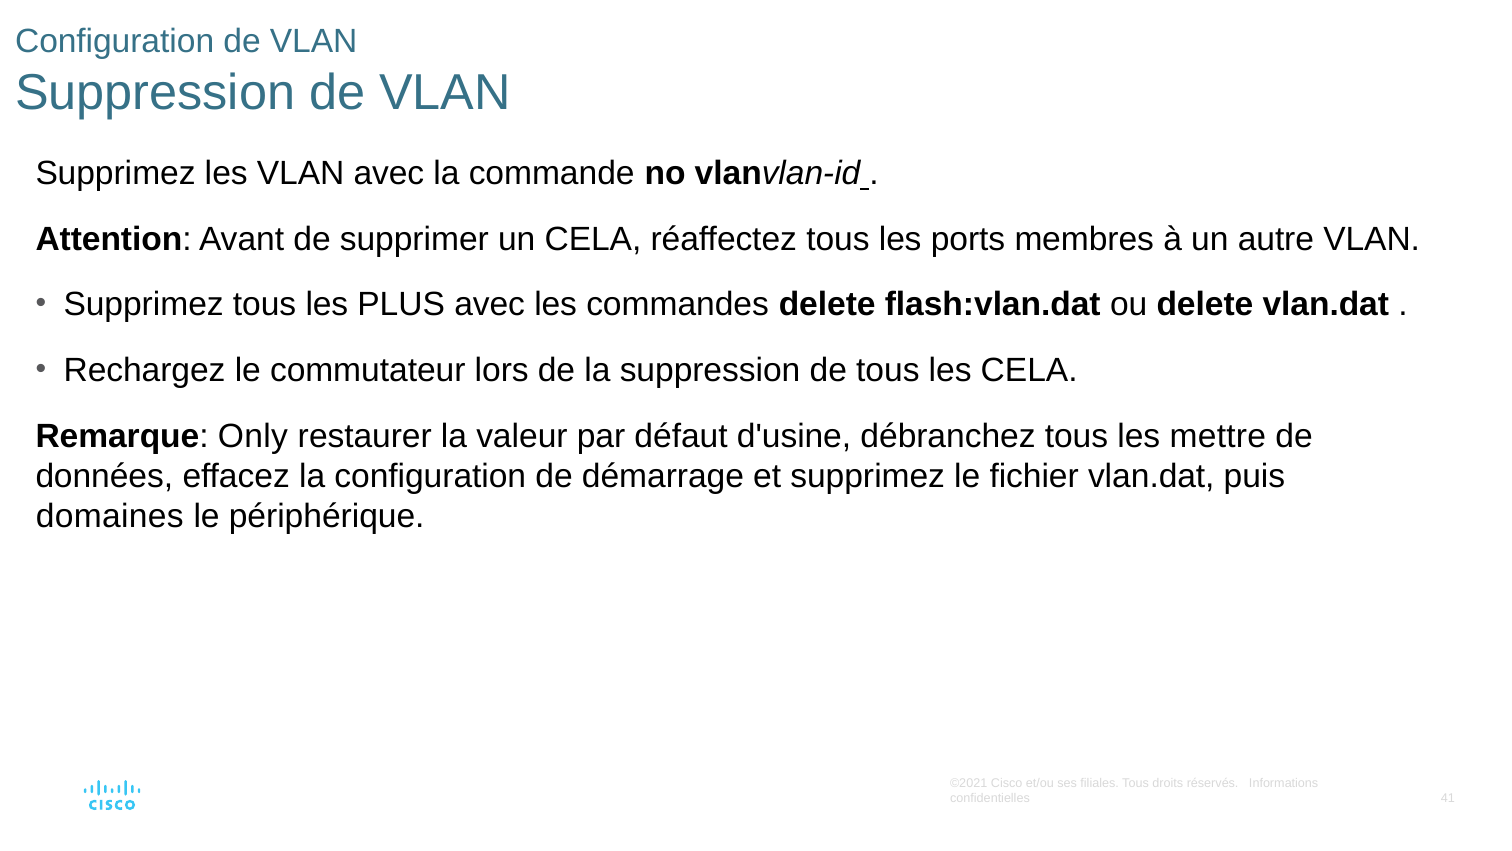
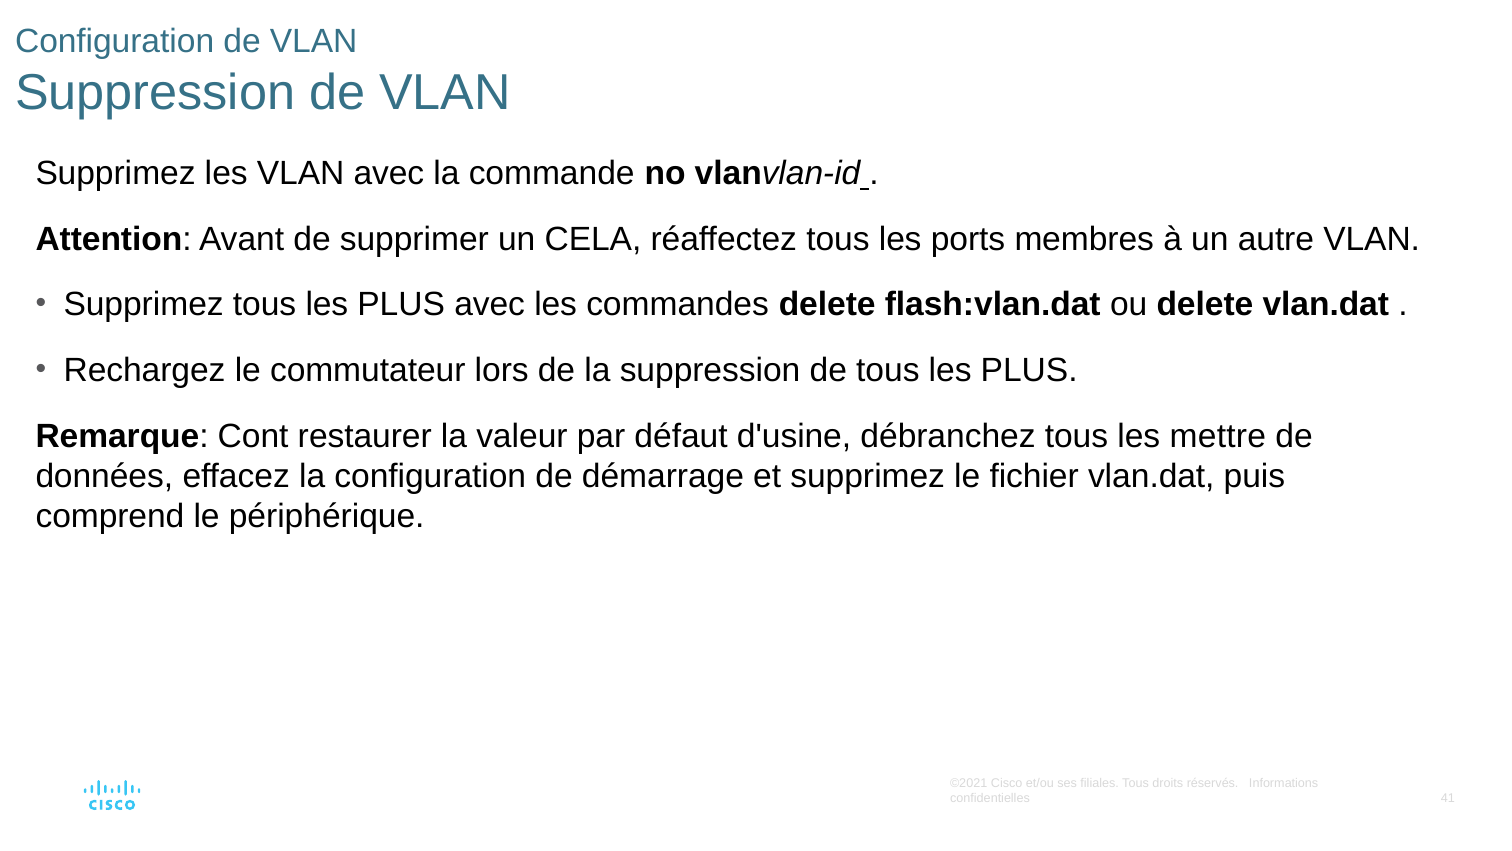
de tous les CELA: CELA -> PLUS (1029, 370)
Only: Only -> Cont (253, 436)
domaines: domaines -> comprend (110, 516)
